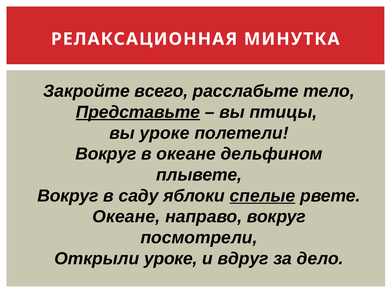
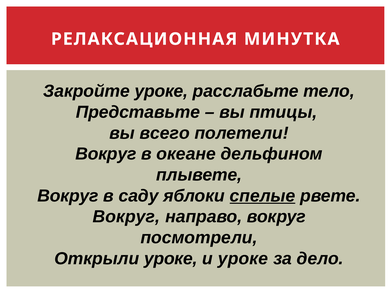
Закройте всего: всего -> уроке (161, 91)
Представьте underline: present -> none (138, 112)
вы уроке: уроке -> всего (165, 133)
Океане: Океане -> Вокруг (126, 217)
и вдруг: вдруг -> уроке (243, 259)
